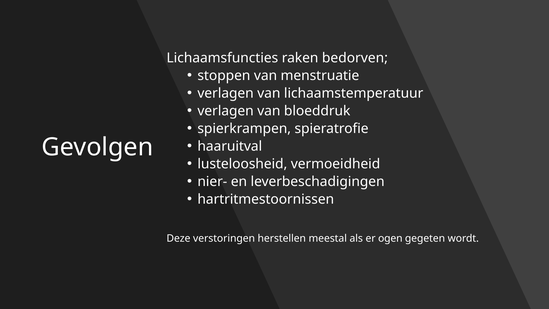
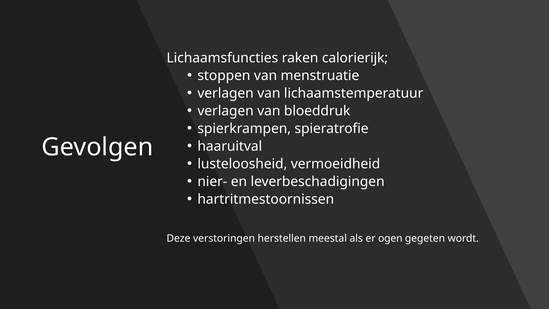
bedorven: bedorven -> calorierijk (355, 58)
